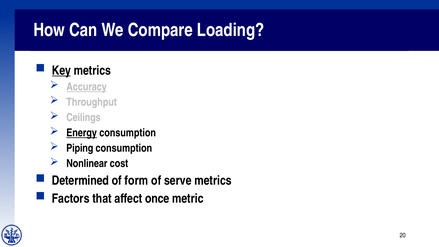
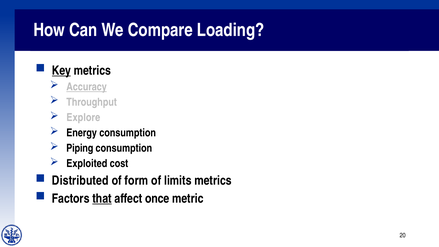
Ceilings: Ceilings -> Explore (83, 117)
Energy underline: present -> none (82, 133)
Nonlinear: Nonlinear -> Exploited (87, 164)
Determined: Determined -> Distributed (80, 181)
serve: serve -> limits (178, 181)
that underline: none -> present (102, 198)
